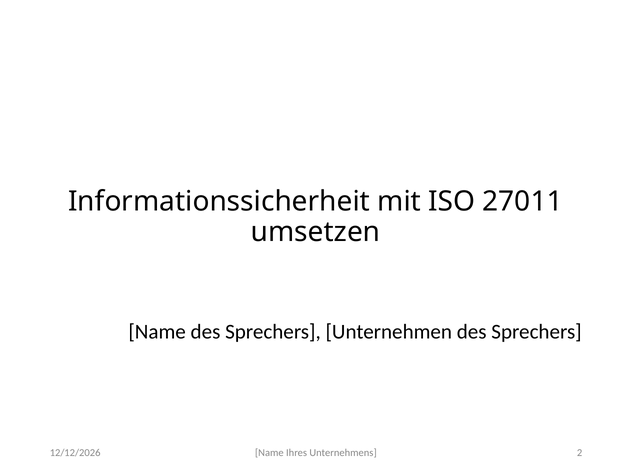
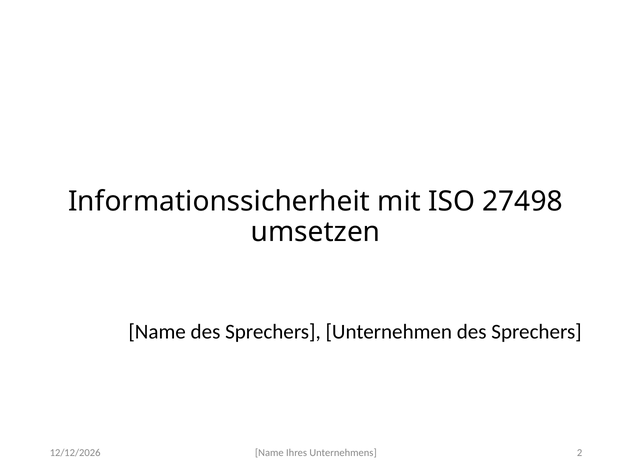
27011: 27011 -> 27498 (523, 201)
